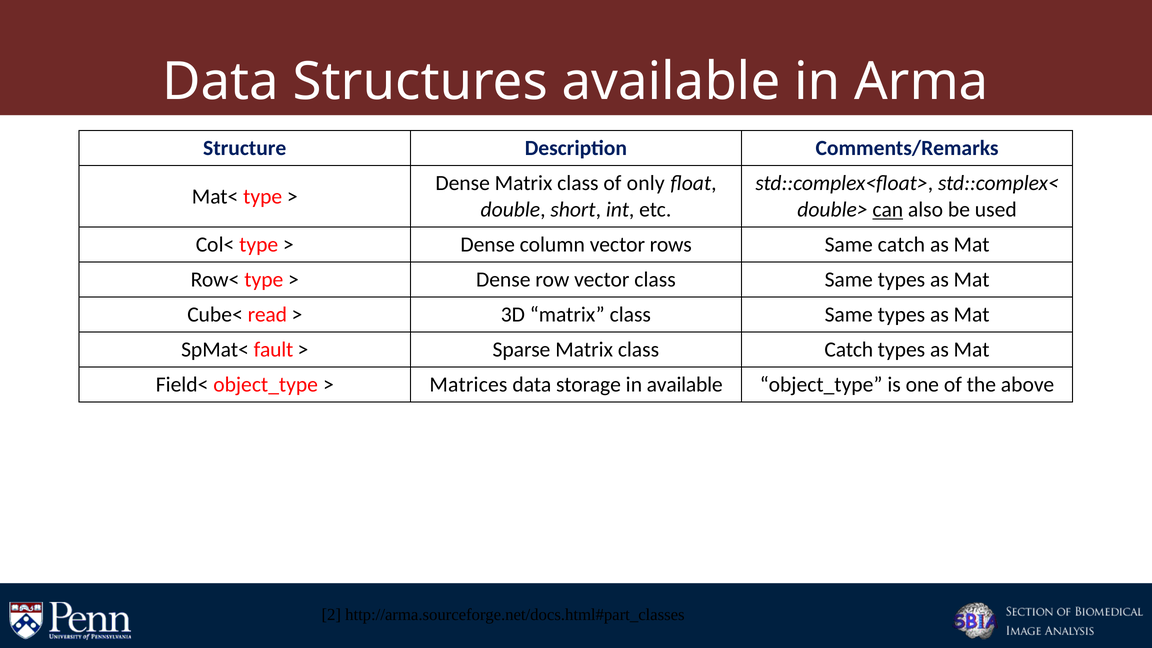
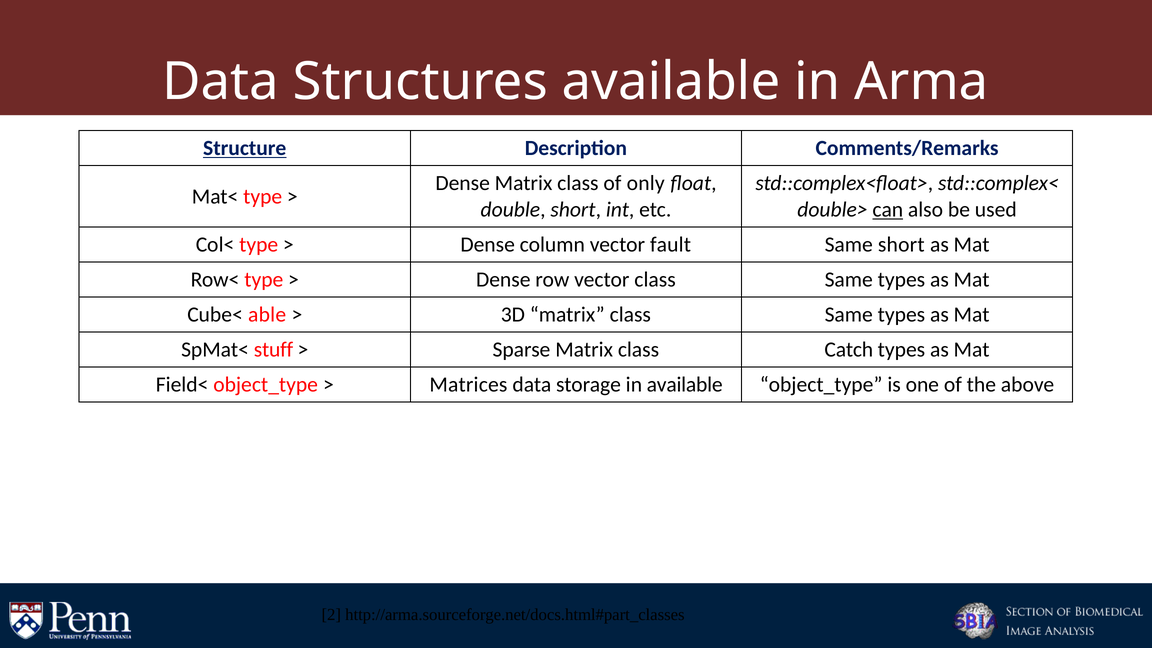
Structure underline: none -> present (245, 148)
rows: rows -> fault (671, 245)
Same catch: catch -> short (901, 245)
read: read -> able (267, 315)
fault: fault -> stuff (273, 350)
